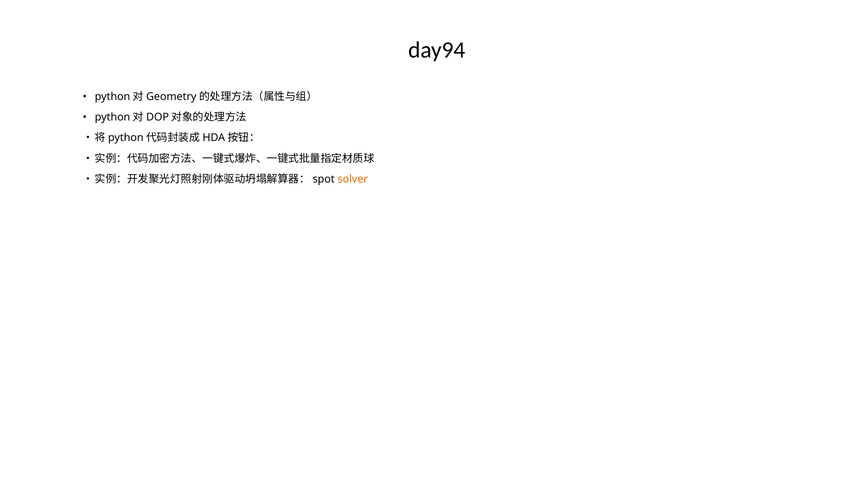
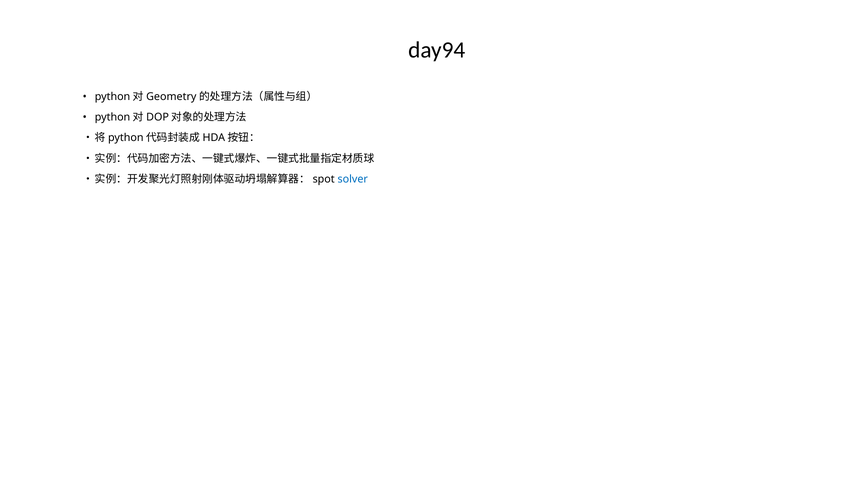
solver colour: orange -> blue (353, 179)
